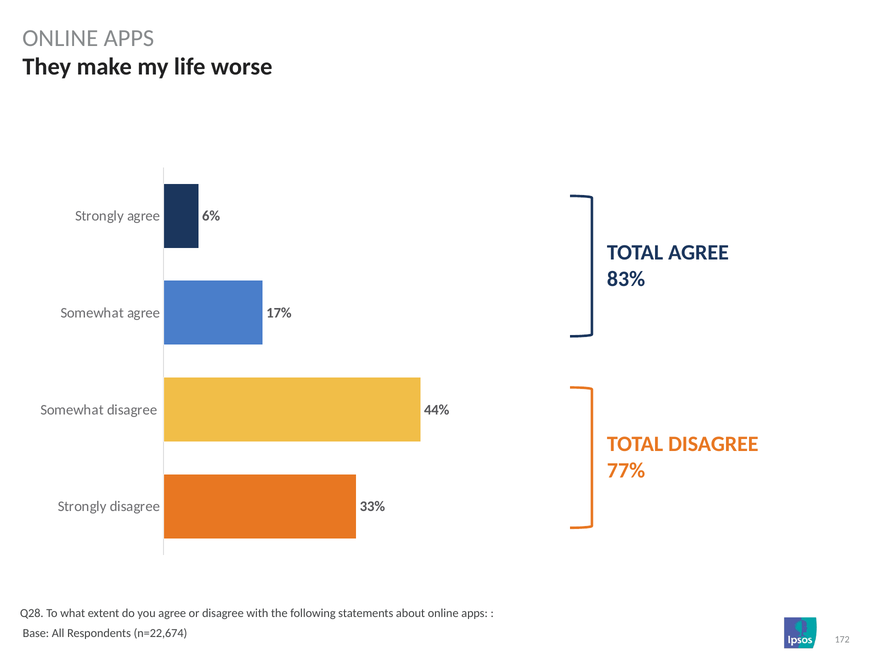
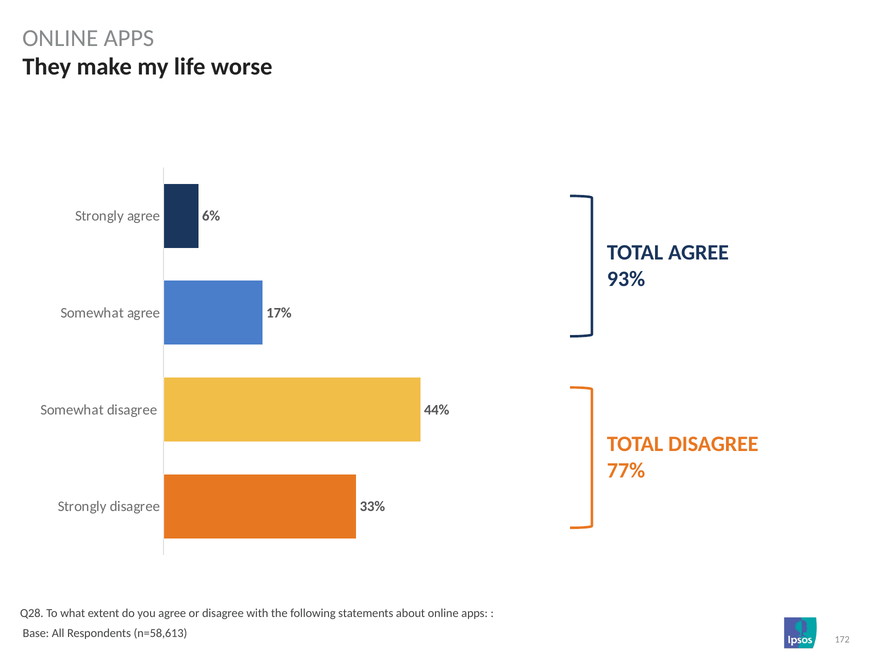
83%: 83% -> 93% (626, 279)
n=22,674: n=22,674 -> n=58,613 (160, 633)
